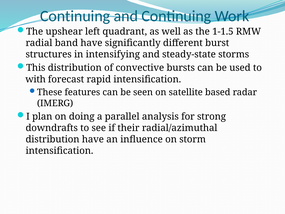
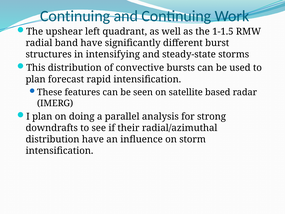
with: with -> plan (36, 79)
